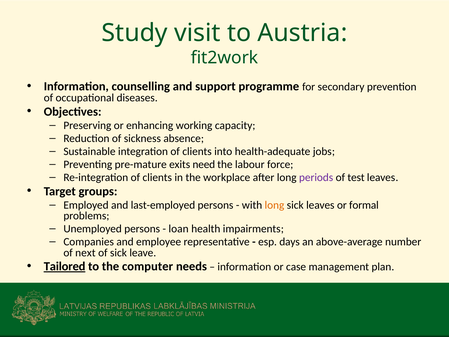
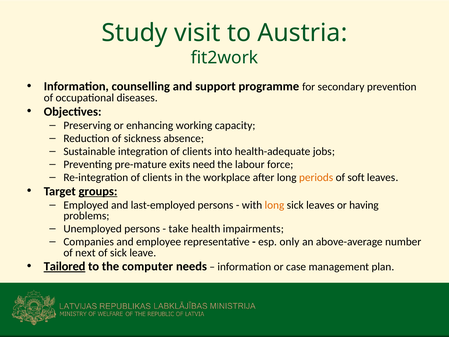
periods colour: purple -> orange (316, 177)
test: test -> soft (356, 177)
groups underline: none -> present (98, 191)
formal: formal -> having (364, 205)
loan: loan -> take (179, 229)
days: days -> only (289, 242)
